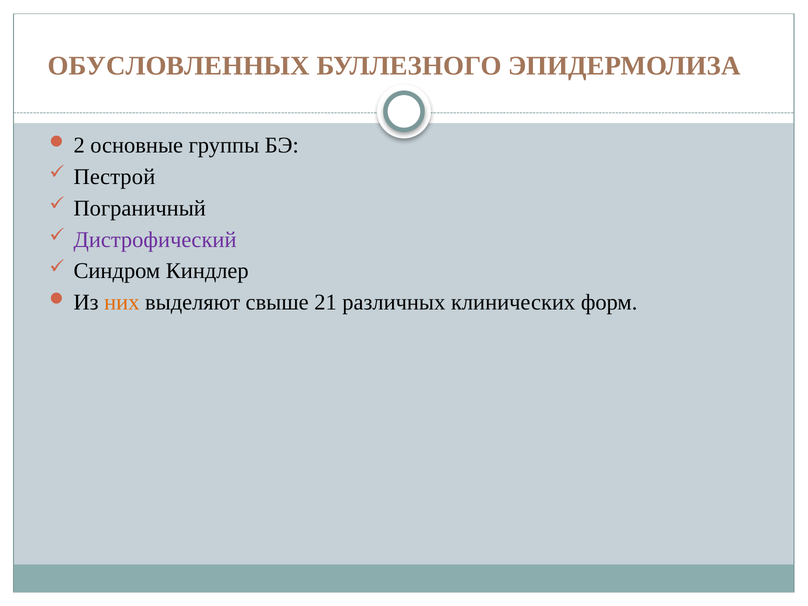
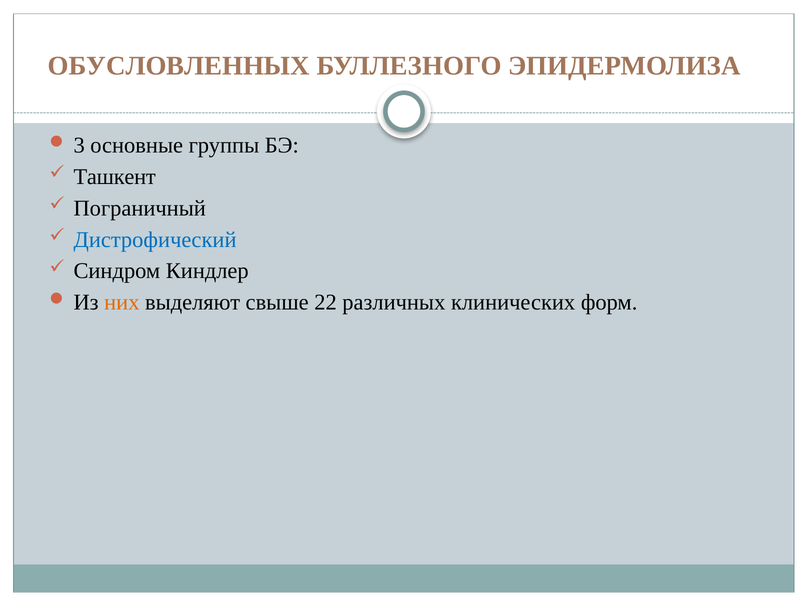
2: 2 -> 3 (79, 145)
Пестрой: Пестрой -> Ташкент (115, 177)
Дистрофический colour: purple -> blue (155, 240)
21: 21 -> 22 (326, 303)
